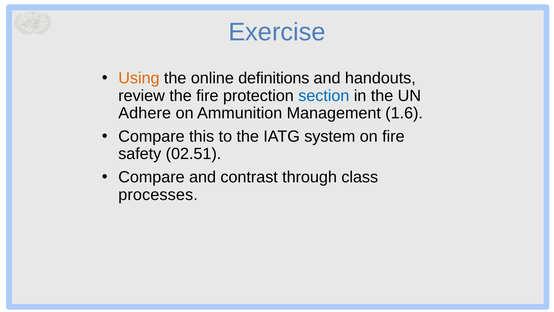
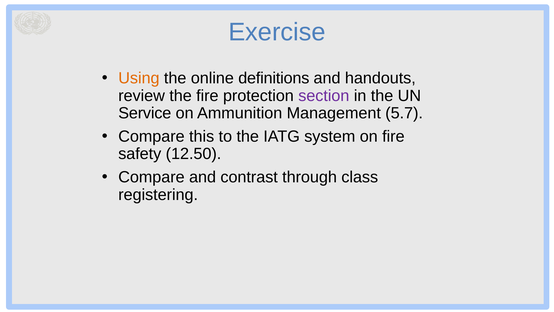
section colour: blue -> purple (324, 96)
Adhere: Adhere -> Service (145, 113)
1.6: 1.6 -> 5.7 (404, 113)
02.51: 02.51 -> 12.50 (193, 154)
processes: processes -> registering (158, 194)
